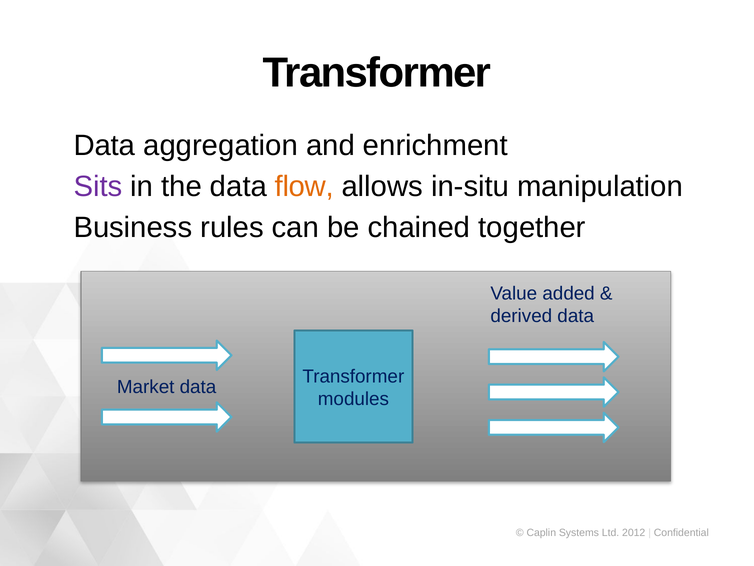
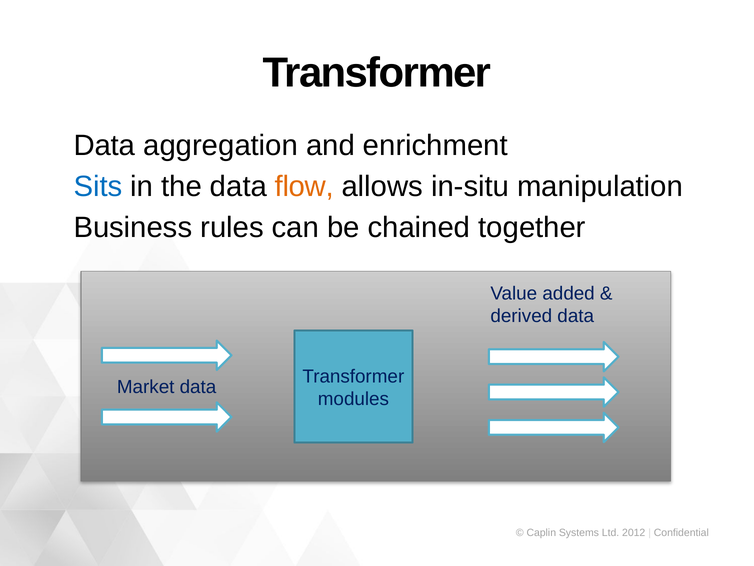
Sits colour: purple -> blue (98, 186)
